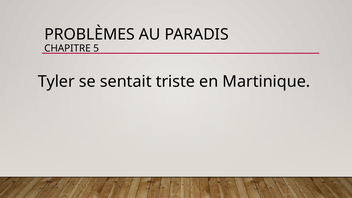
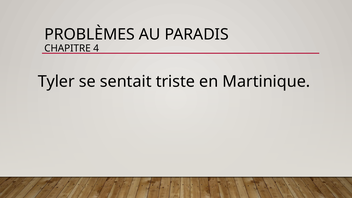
5: 5 -> 4 (96, 48)
